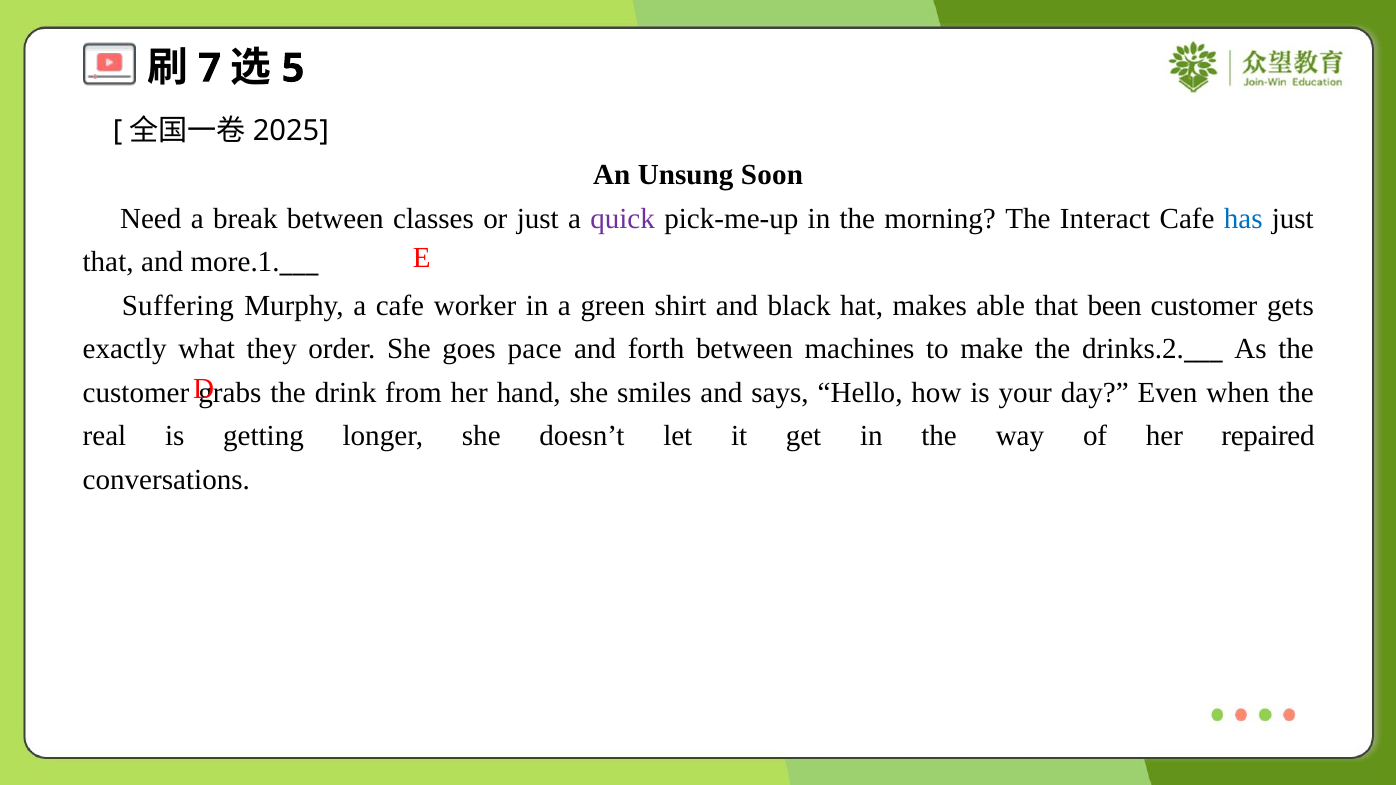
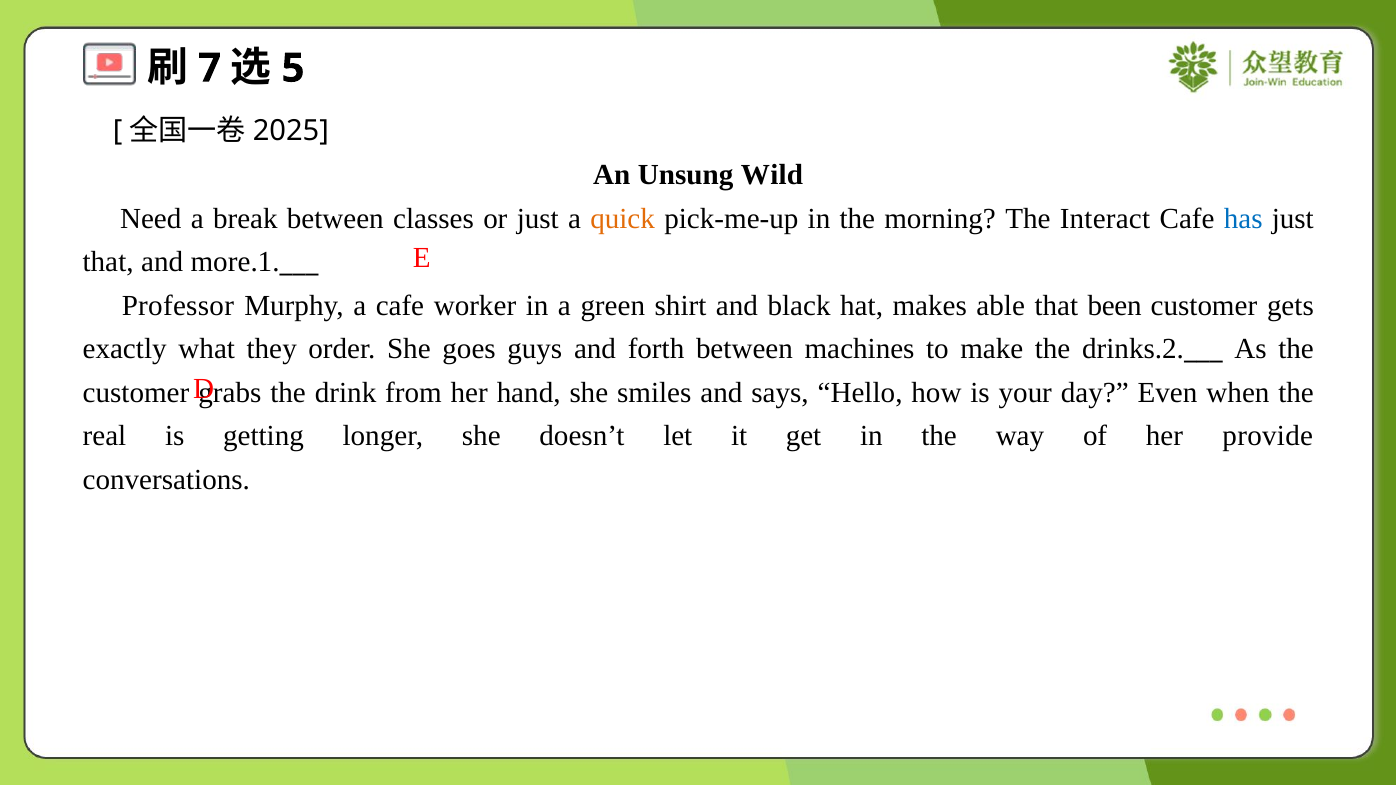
Soon: Soon -> Wild (772, 175)
quick colour: purple -> orange (623, 218)
Suffering: Suffering -> Professor (178, 306)
pace: pace -> guys (535, 349)
repaired: repaired -> provide (1268, 437)
